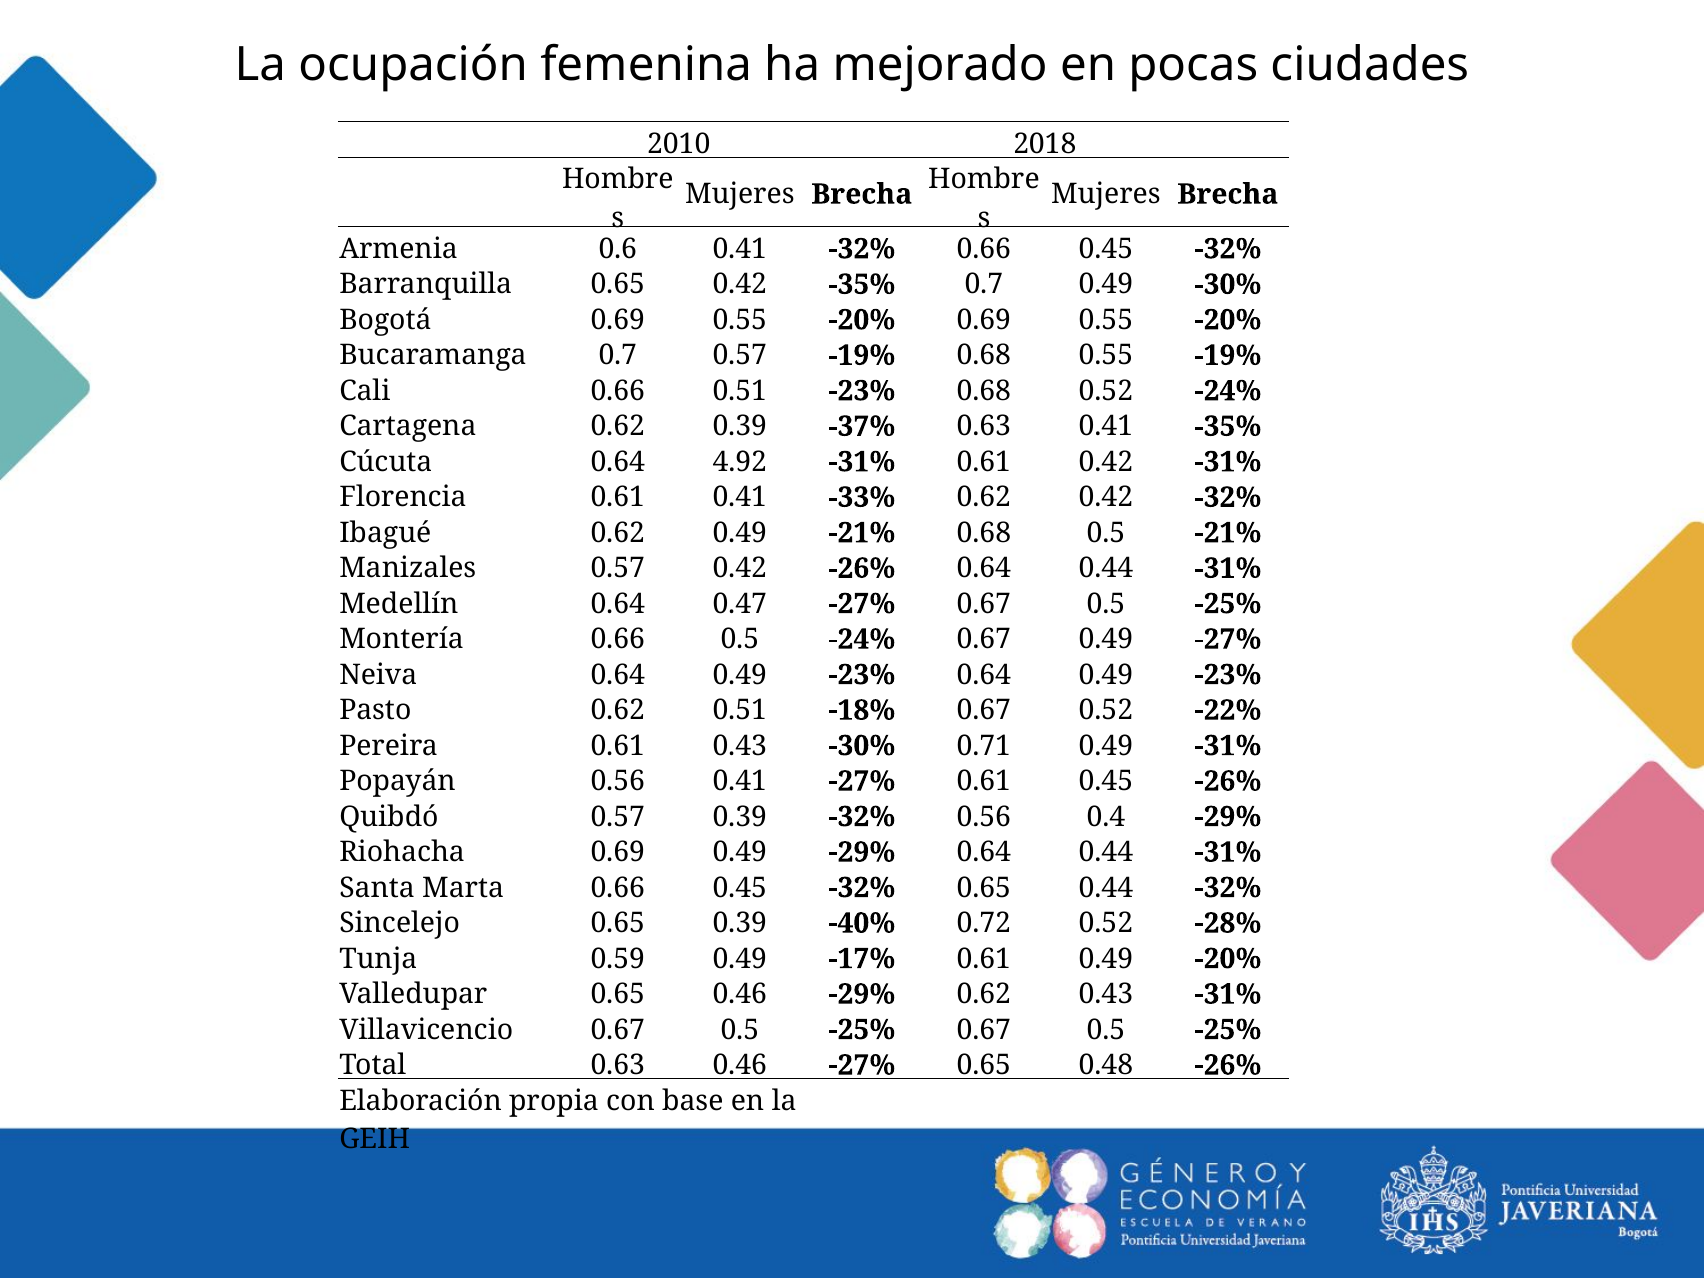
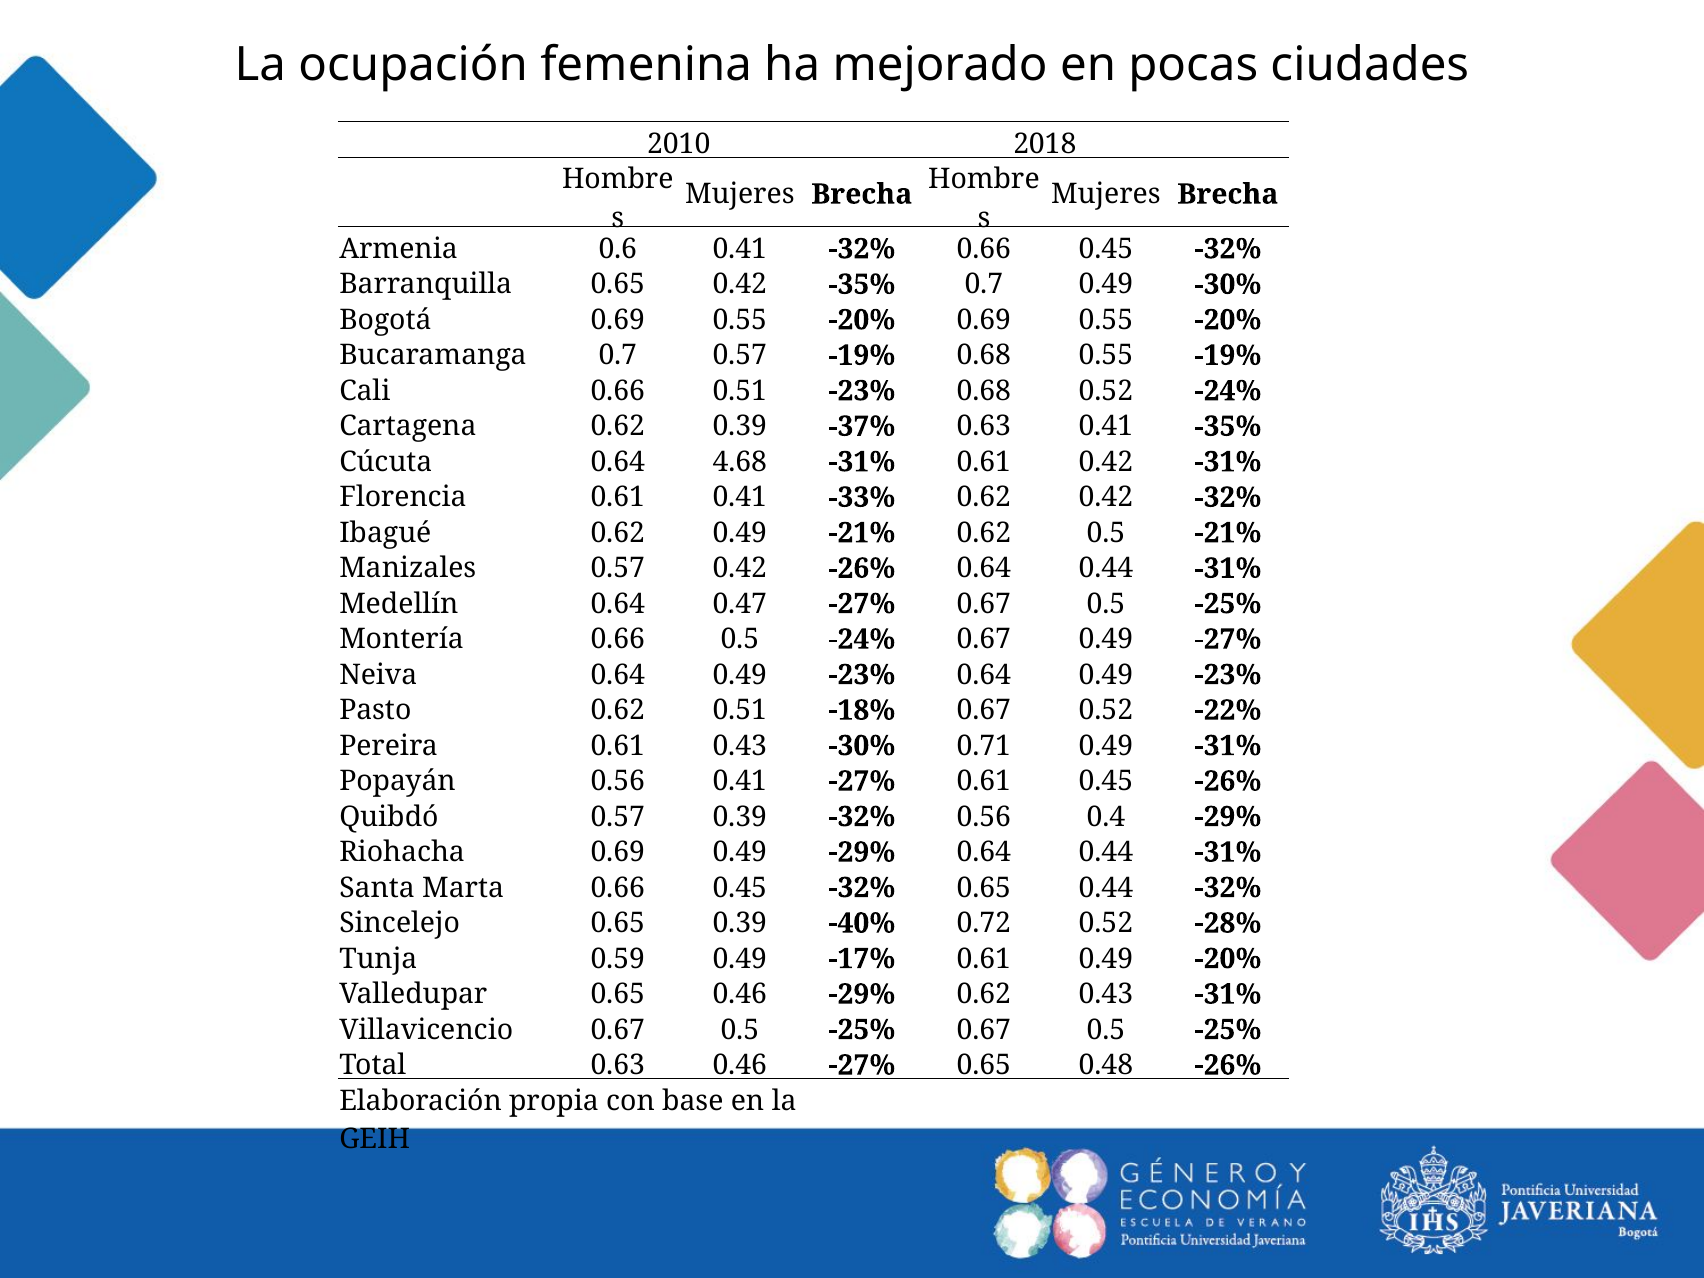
4.92: 4.92 -> 4.68 (740, 462)
-21% 0.68: 0.68 -> 0.62 (984, 533)
